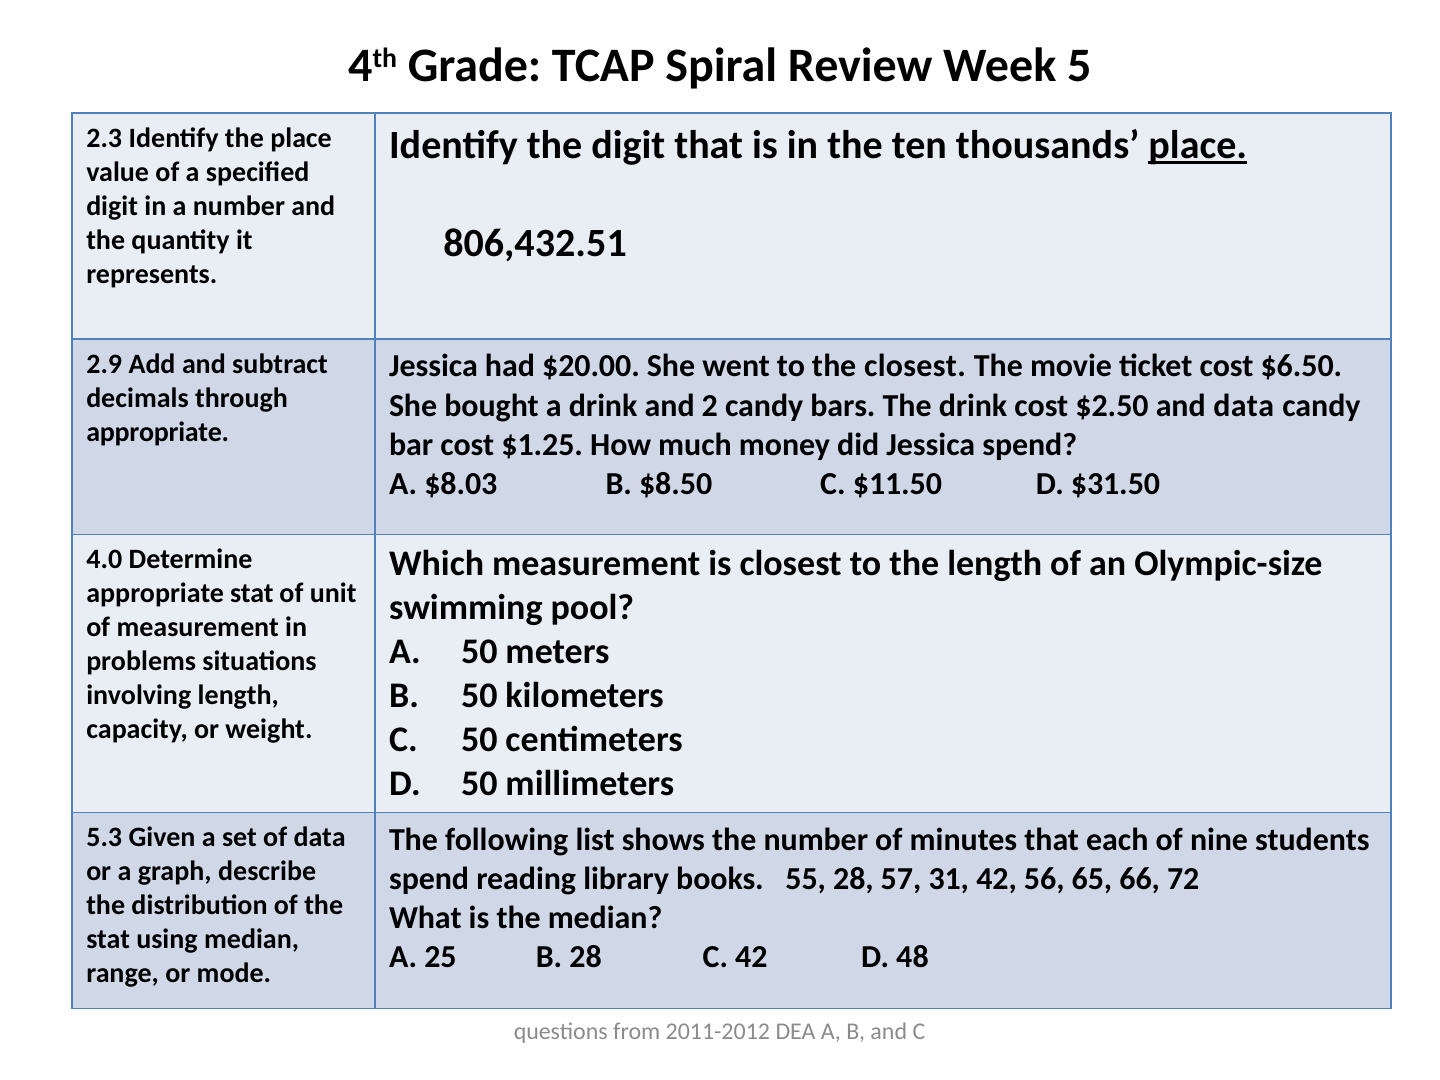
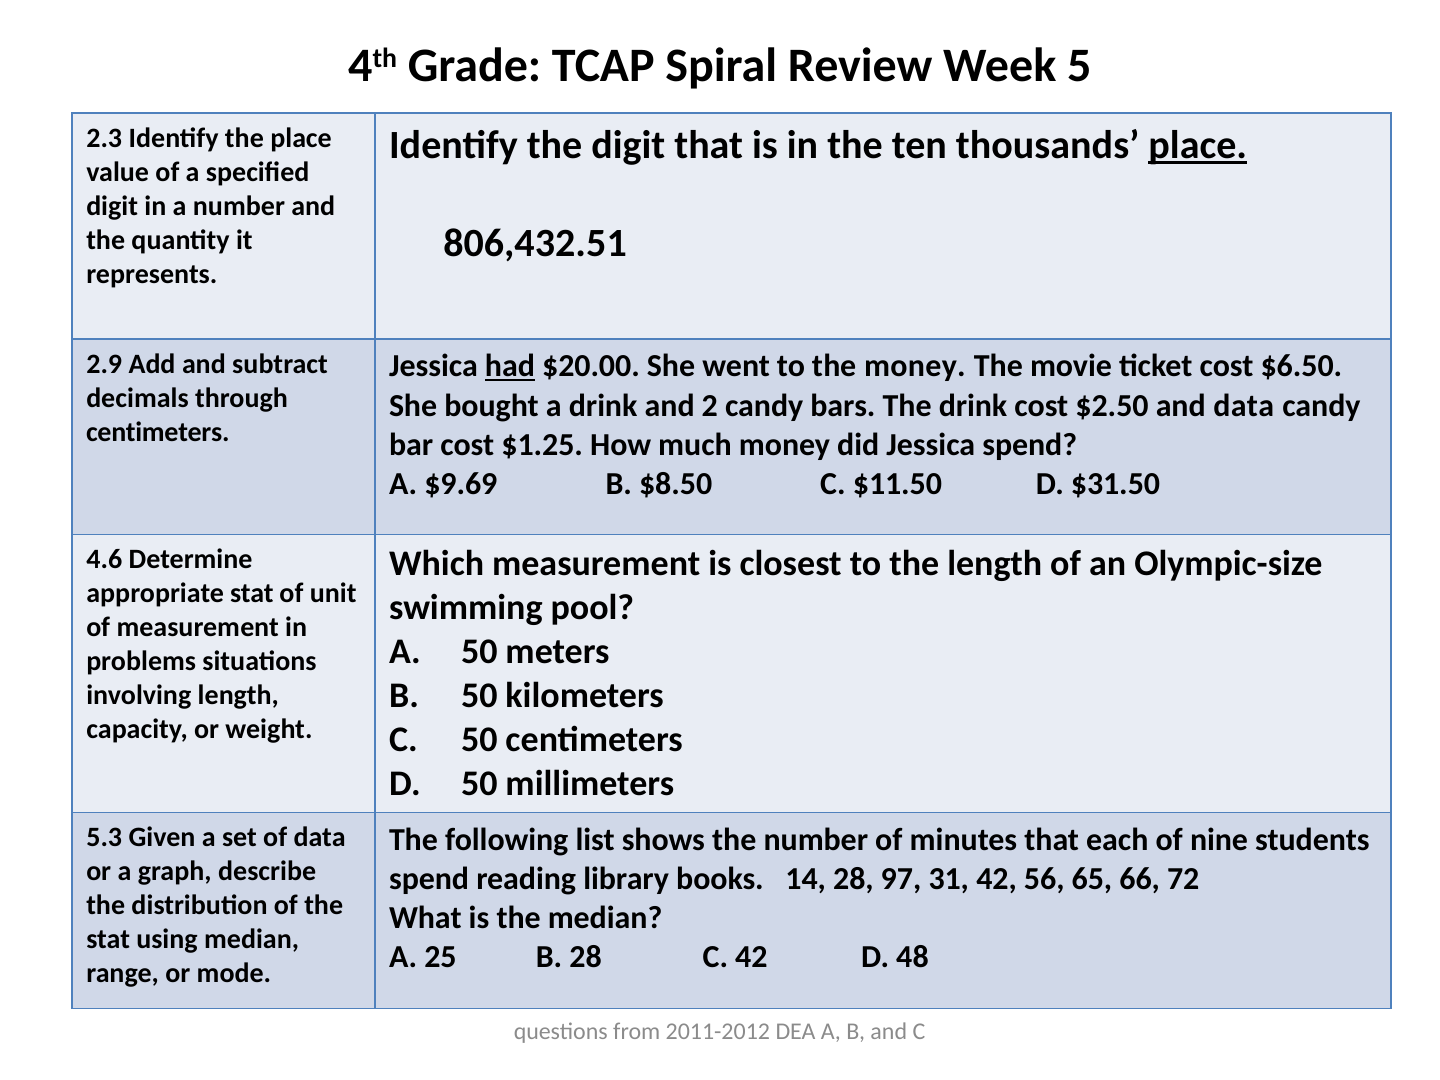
had underline: none -> present (510, 366)
the closest: closest -> money (915, 366)
appropriate: appropriate -> centimeters (158, 432)
$8.03: $8.03 -> $9.69 (461, 484)
4.0: 4.0 -> 4.6 (104, 559)
55: 55 -> 14 (806, 879)
57: 57 -> 97 (901, 879)
